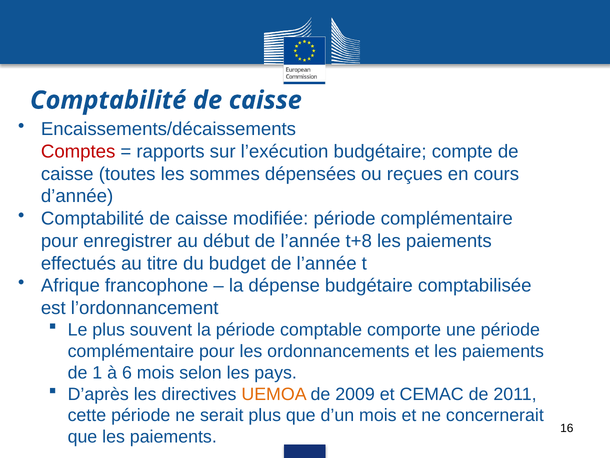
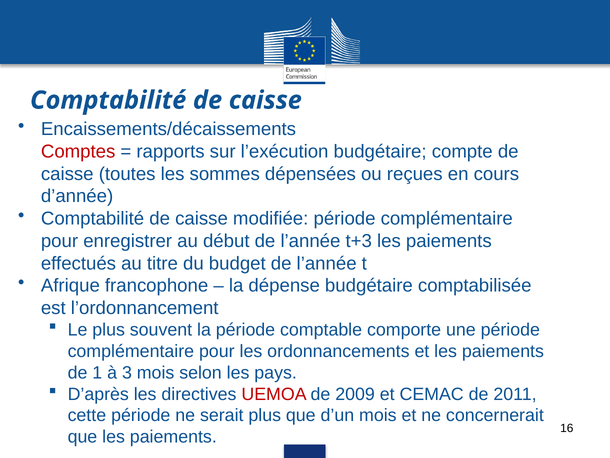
t+8: t+8 -> t+3 (359, 241)
6: 6 -> 3 (127, 372)
UEMOA colour: orange -> red (274, 394)
